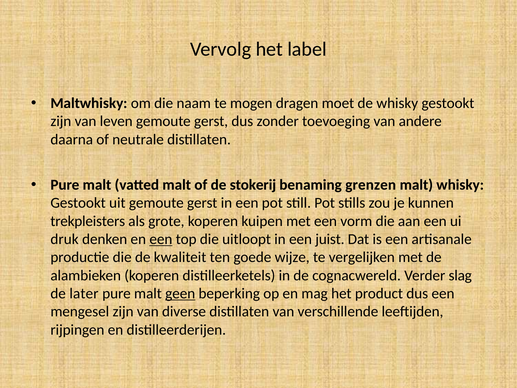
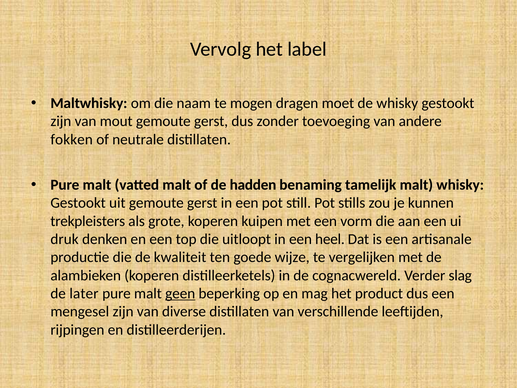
leven: leven -> mout (116, 121)
daarna: daarna -> fokken (72, 139)
stokerij: stokerij -> hadden (253, 185)
grenzen: grenzen -> tamelijk (371, 185)
een underline: present -> none (161, 239)
juist: juist -> heel (330, 239)
